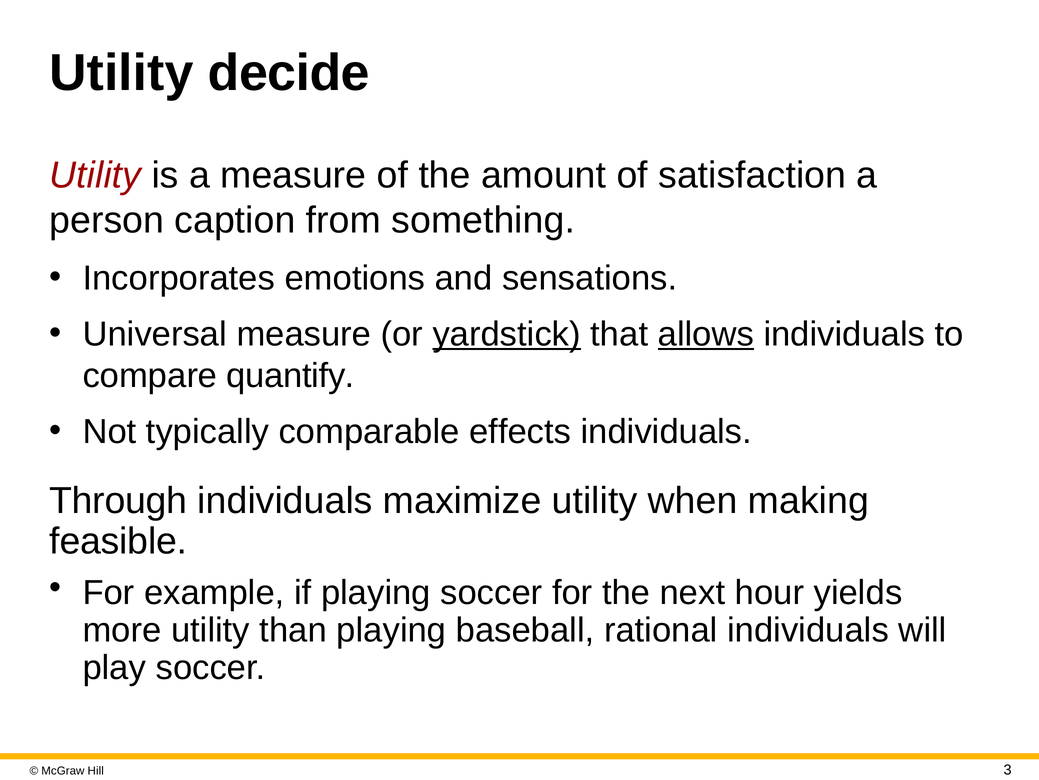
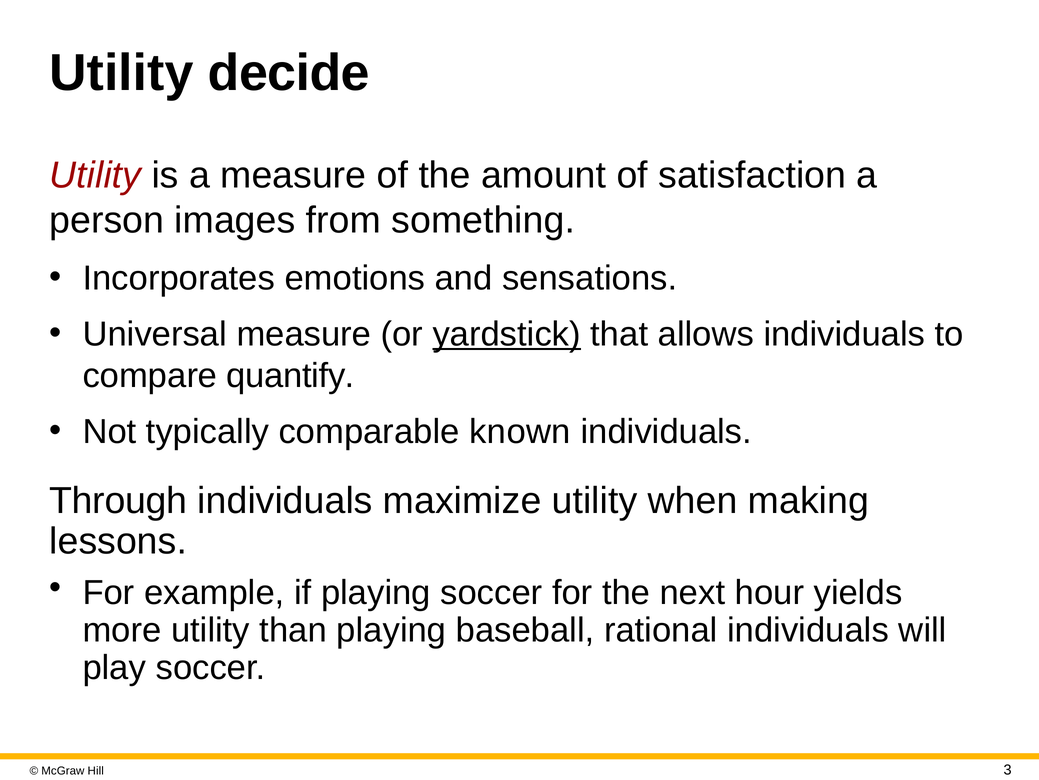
caption: caption -> images (235, 220)
allows underline: present -> none (706, 334)
effects: effects -> known (520, 431)
feasible: feasible -> lessons (118, 541)
